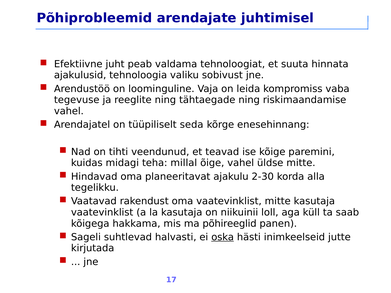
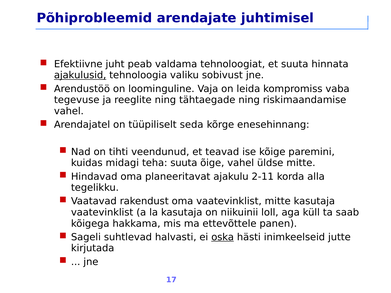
ajakulusid underline: none -> present (80, 75)
teha millal: millal -> suuta (184, 163)
2-30: 2-30 -> 2-11 (263, 177)
põhireeglid: põhireeglid -> ettevõttele (230, 224)
